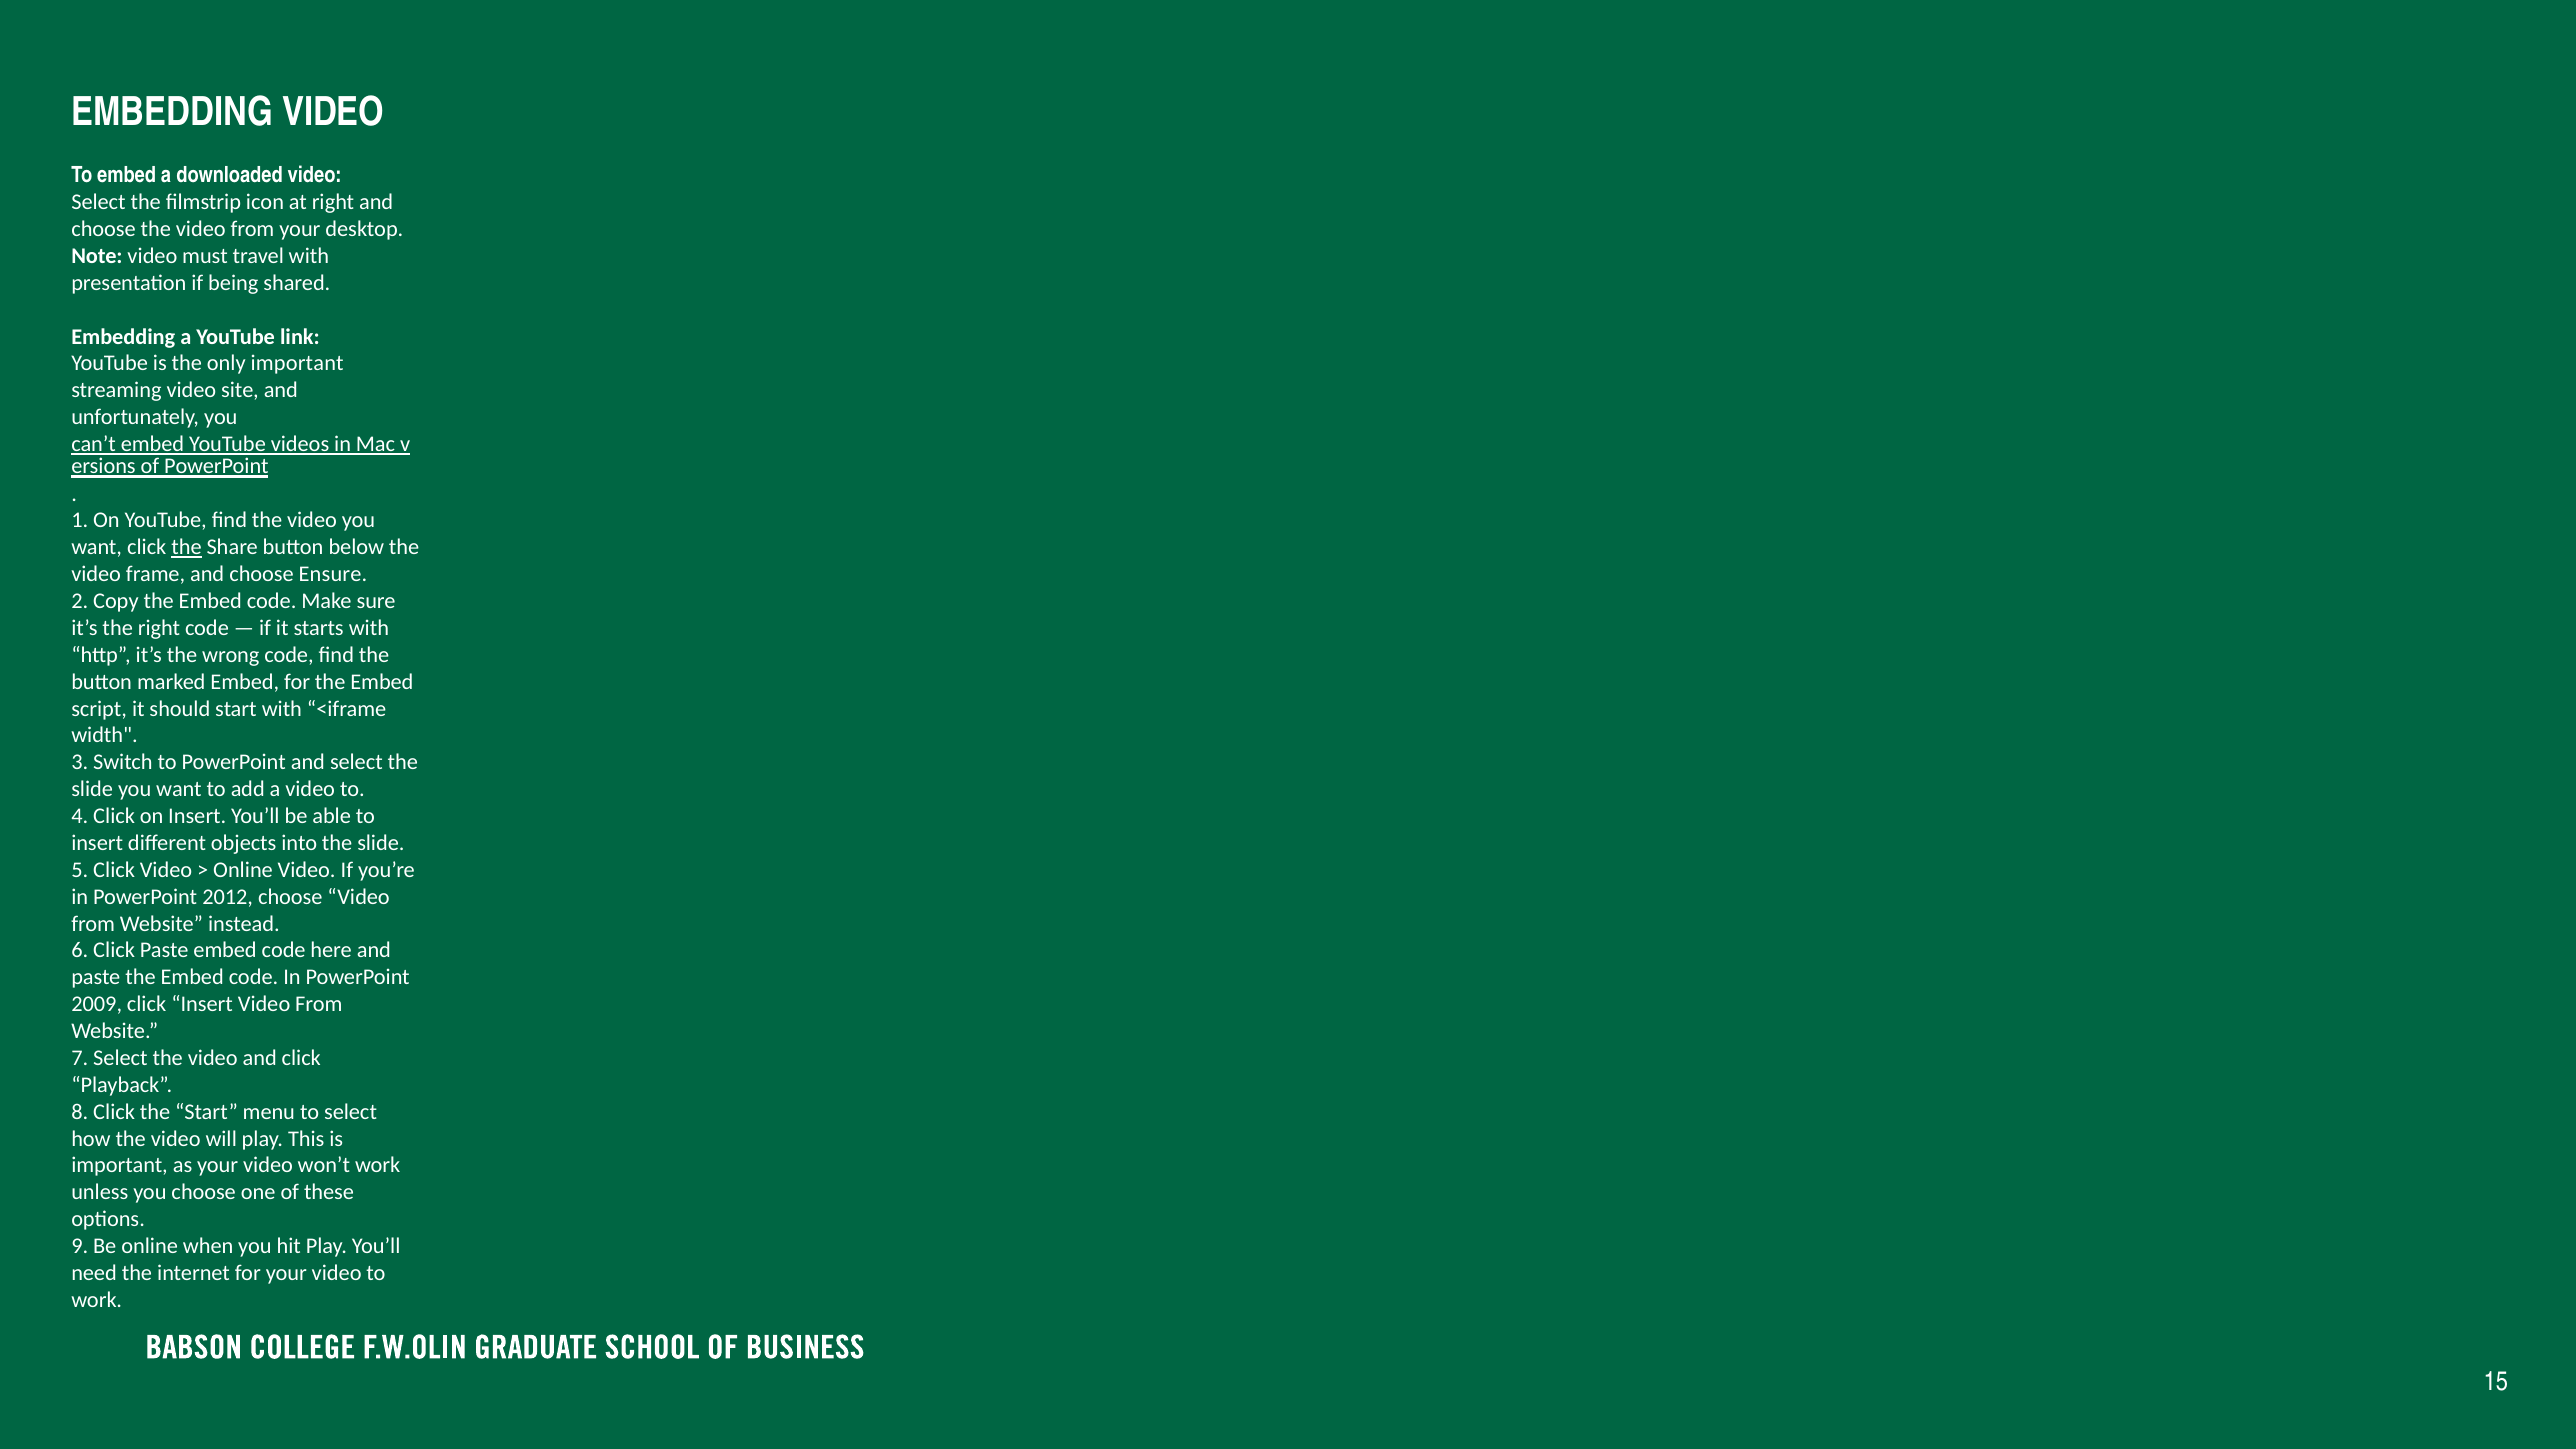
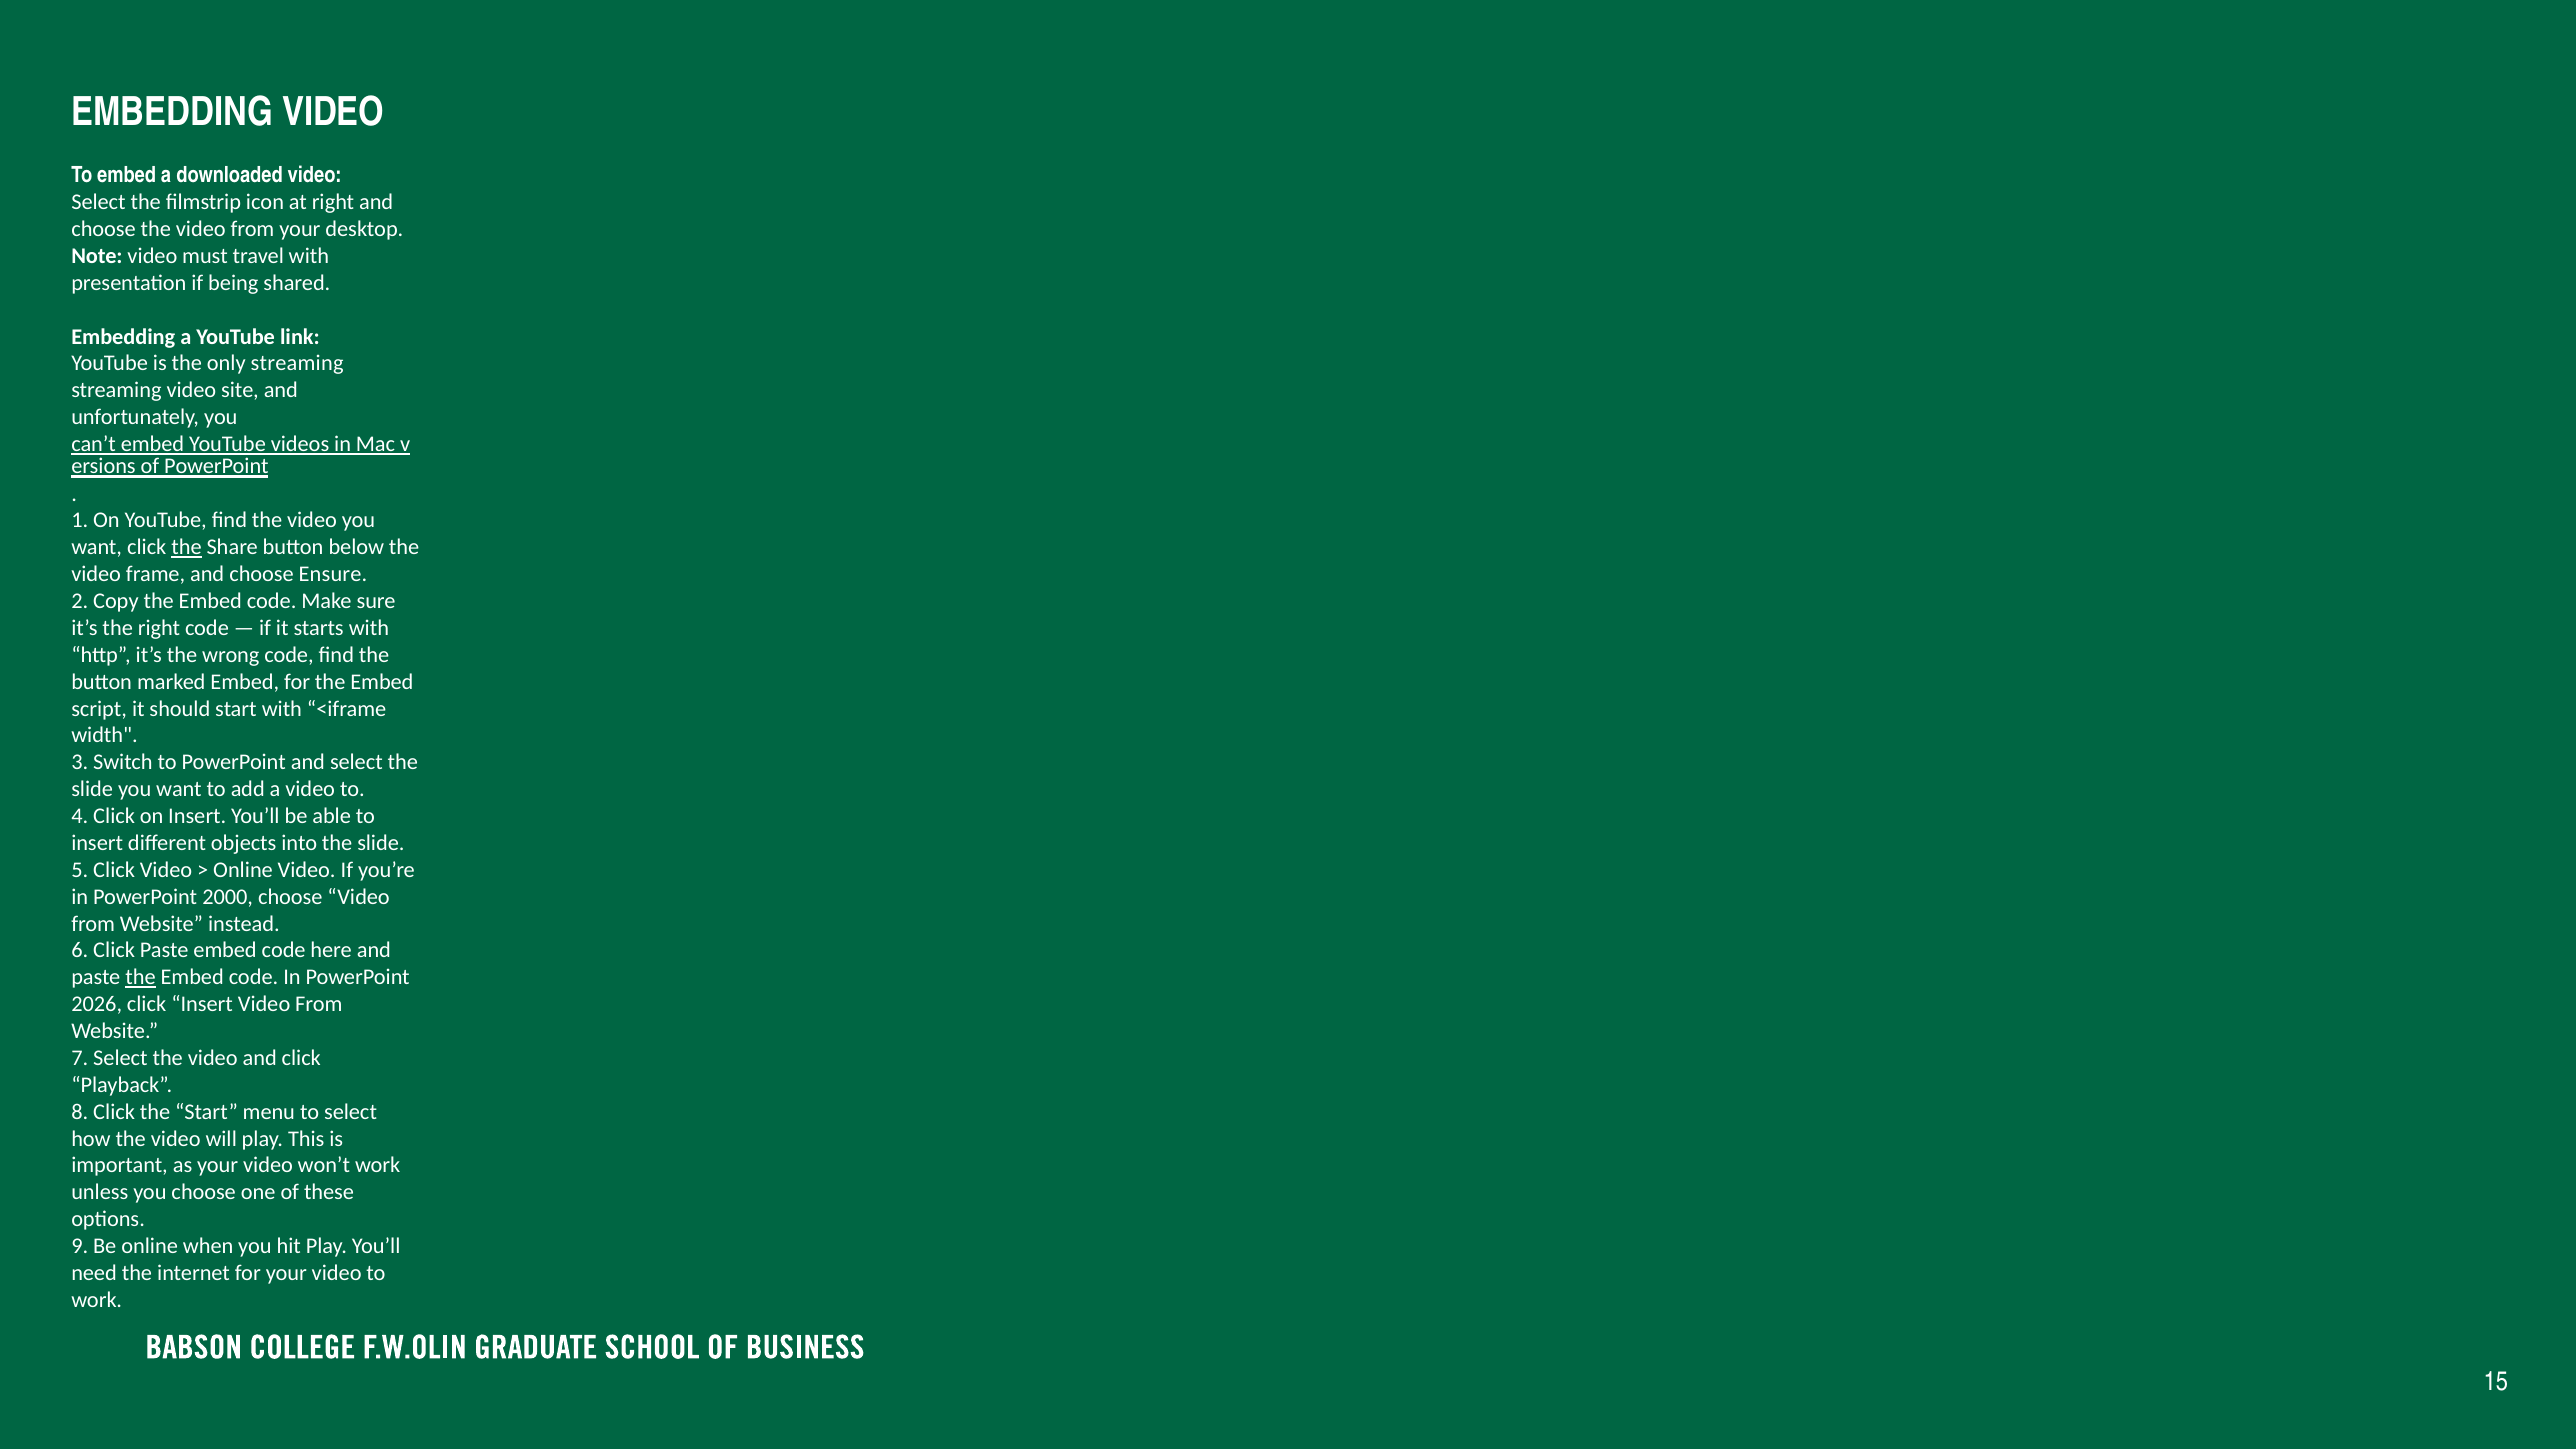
only important: important -> streaming (297, 364)
2012: 2012 -> 2000 (228, 897)
the underline: none -> present (141, 977)
2009: 2009 -> 2026 (97, 1004)
